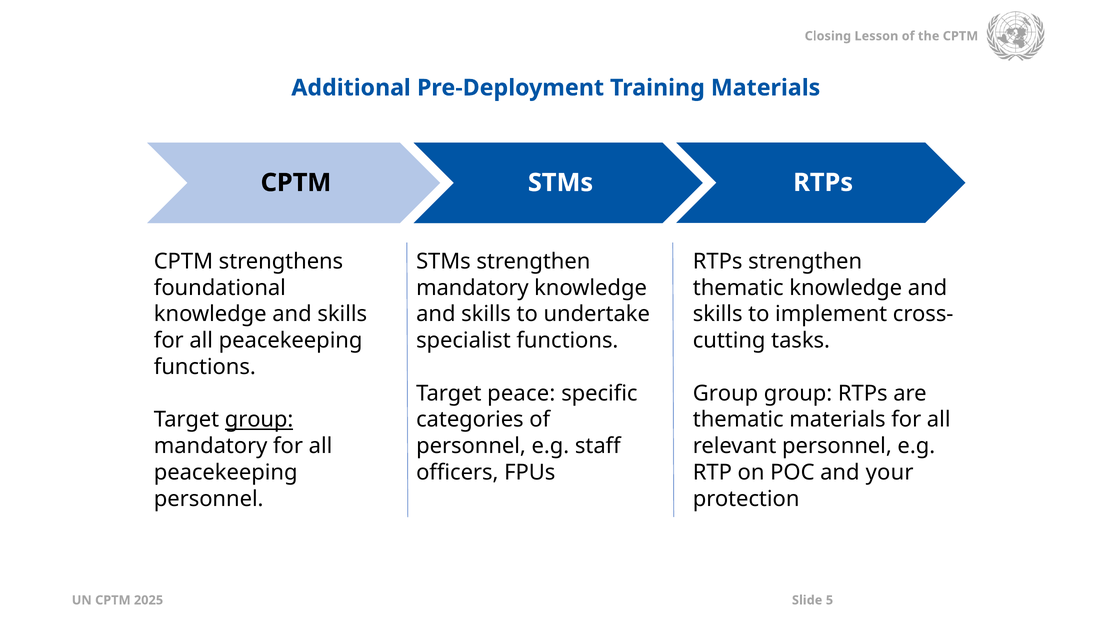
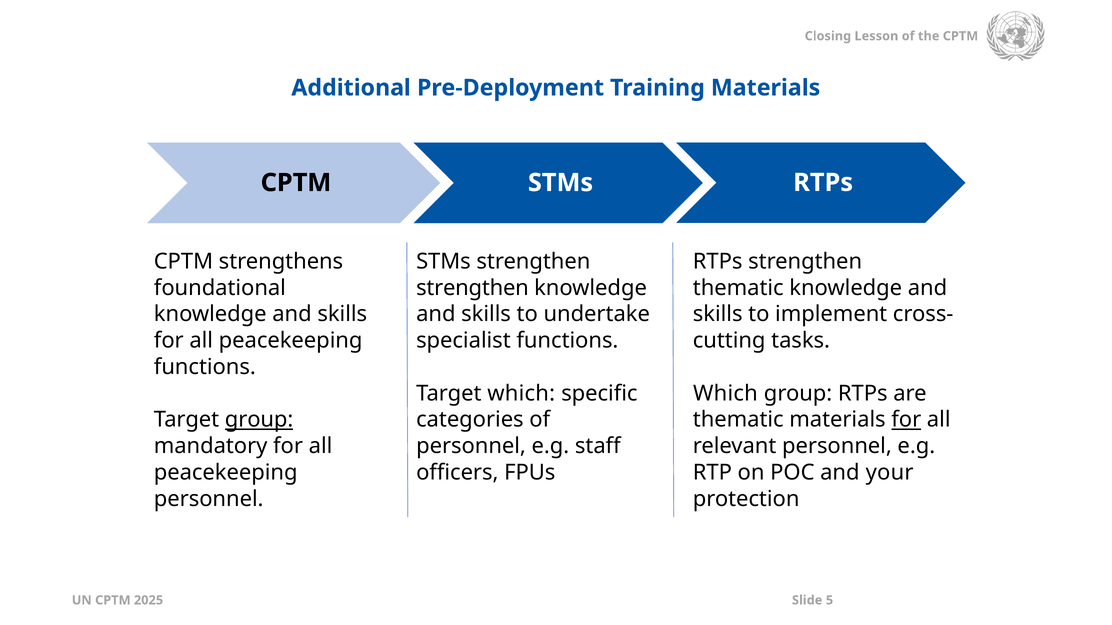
mandatory: mandatory -> strengthen (472, 288)
Target peace: peace -> which (521, 394)
Group: Group -> Which (725, 394)
for underline: none -> present (906, 420)
